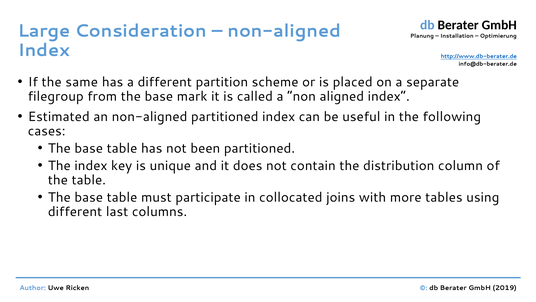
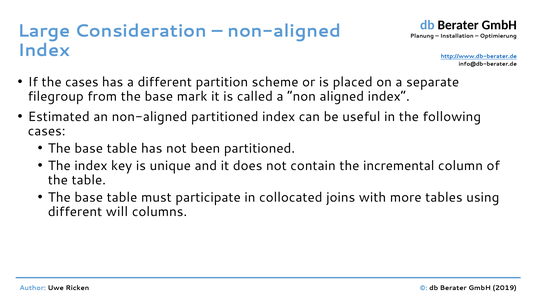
the same: same -> cases (82, 82)
distribution: distribution -> incremental (399, 165)
last: last -> will (117, 212)
